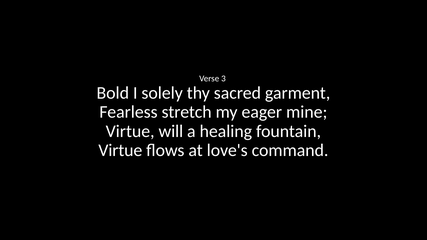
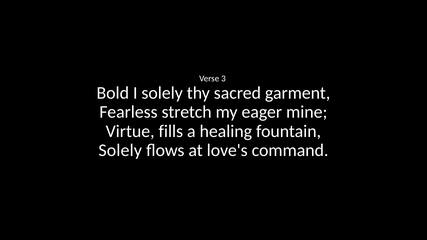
will: will -> fills (171, 131)
Virtue: Virtue -> Solely (120, 151)
